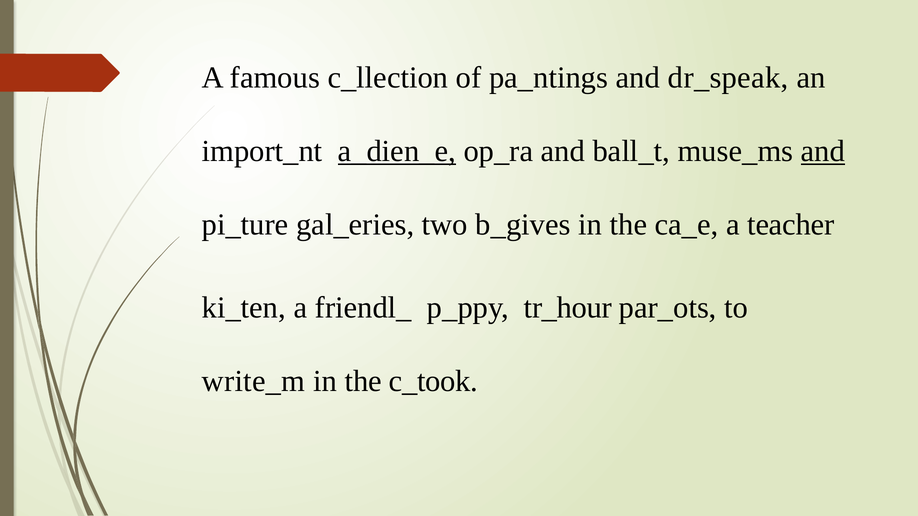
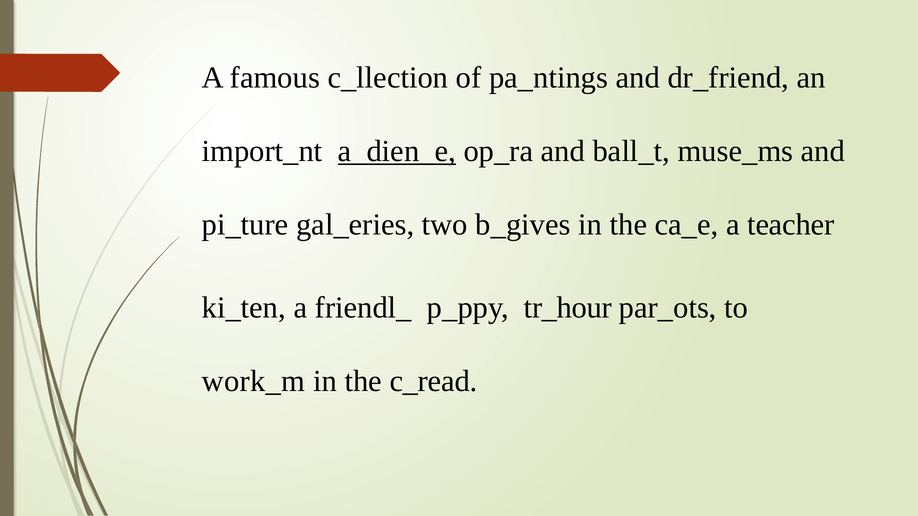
dr_speak: dr_speak -> dr_friend (728, 78)
and underline: present -> none (823, 151)
write_m: write_m -> work_m (253, 381)
c_took: c_took -> c_read (433, 381)
